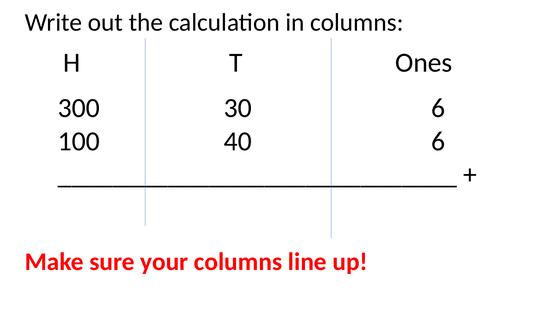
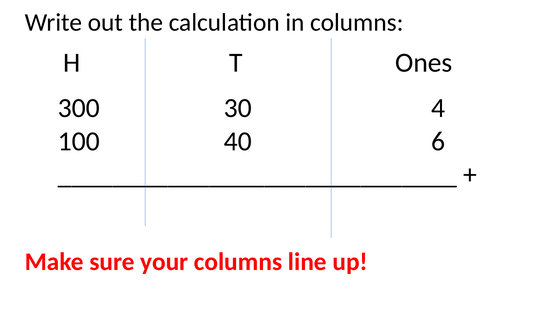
30 6: 6 -> 4 (438, 108)
